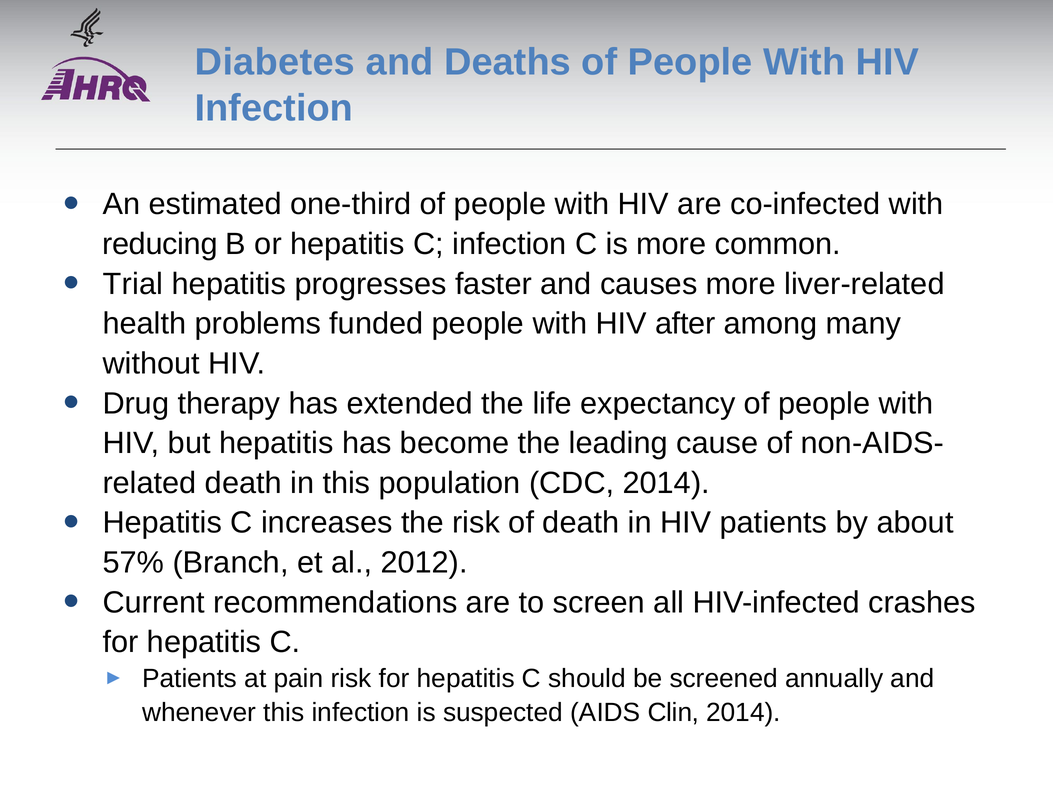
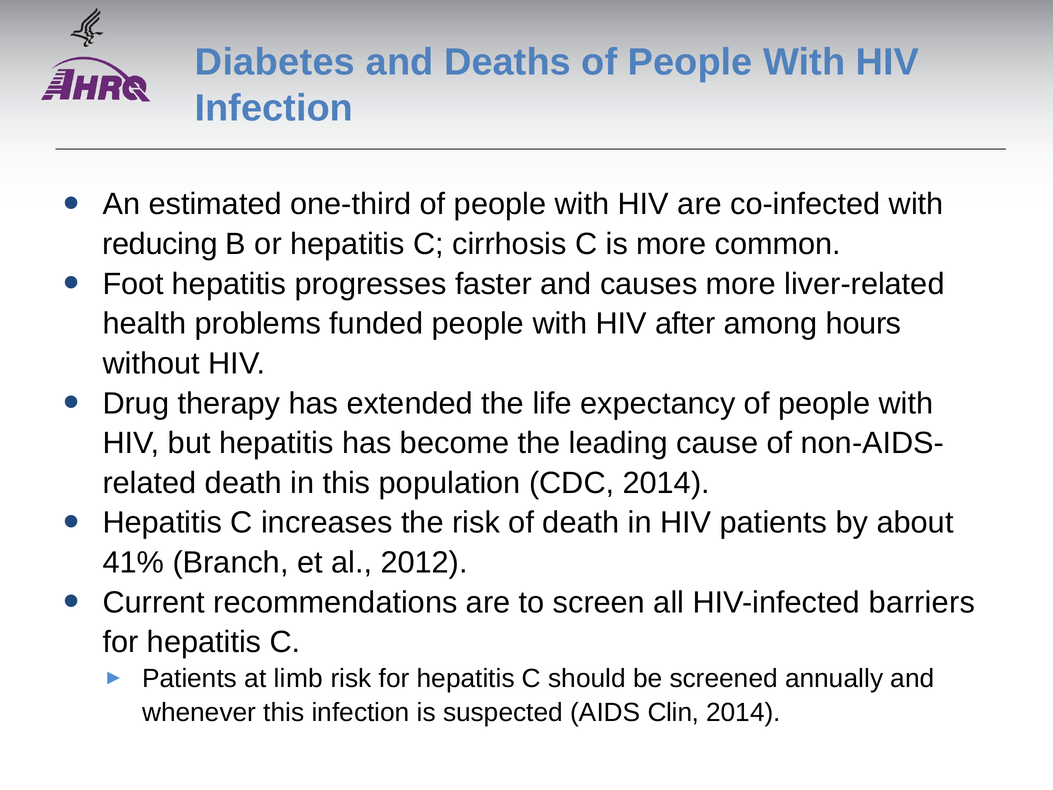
C infection: infection -> cirrhosis (509, 244)
Trial: Trial -> Foot (133, 284)
many: many -> hours (864, 324)
57%: 57% -> 41% (133, 562)
crashes: crashes -> barriers (922, 602)
pain: pain -> limb (298, 678)
